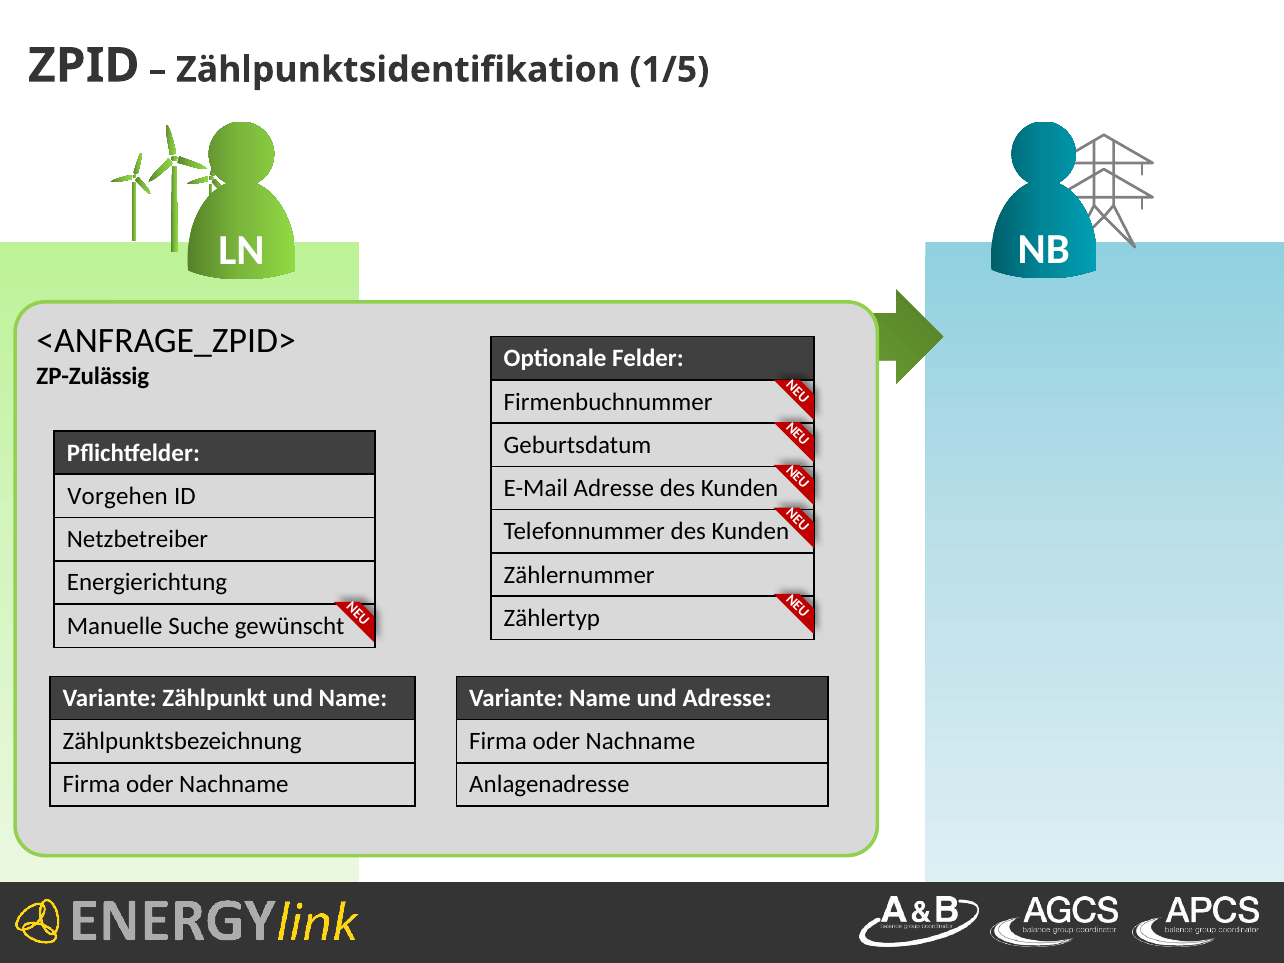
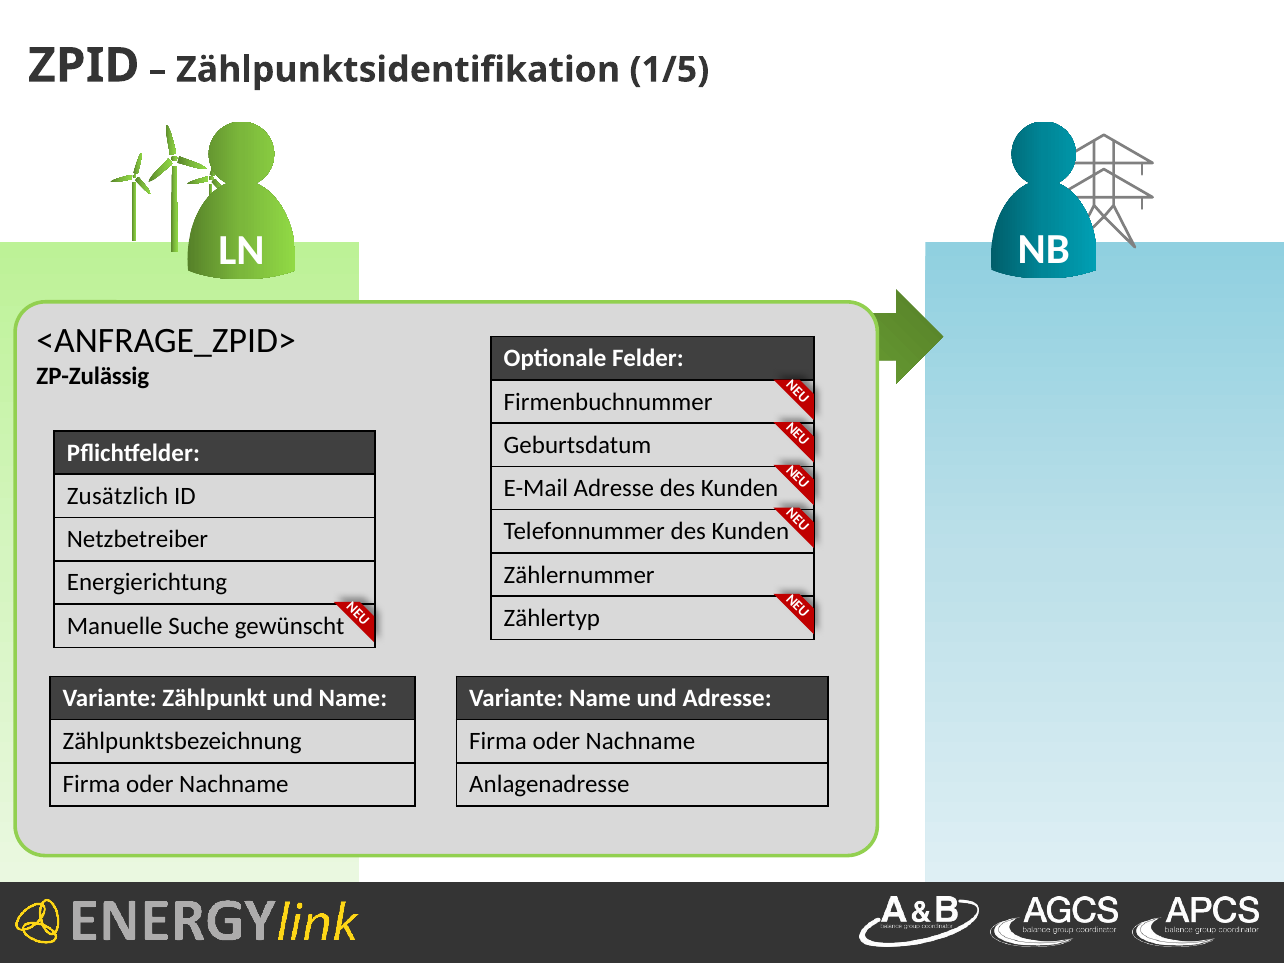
Vorgehen: Vorgehen -> Zusätzlich (118, 496)
